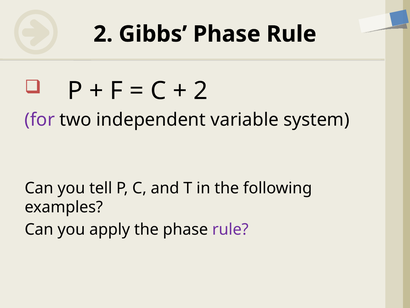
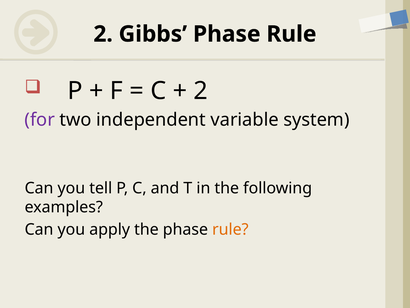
rule colour: purple -> orange (230, 229)
